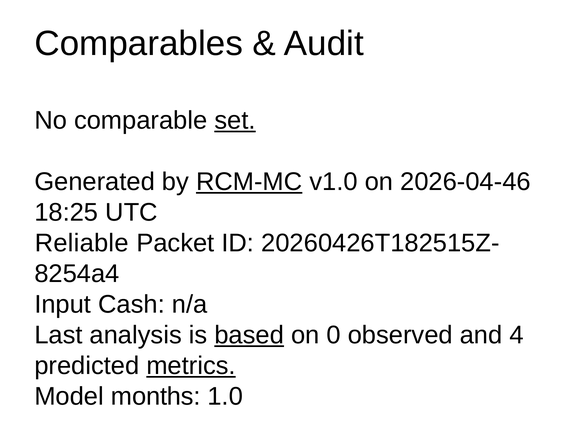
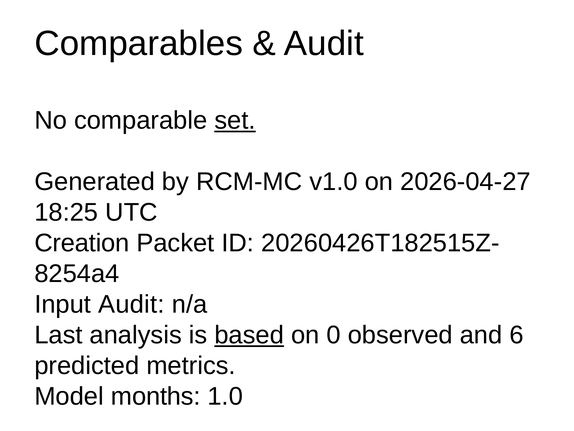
RCM-MC underline: present -> none (249, 182)
2026-04-46: 2026-04-46 -> 2026-04-27 (465, 182)
Reliable: Reliable -> Creation (82, 243)
Input Cash: Cash -> Audit (131, 304)
4: 4 -> 6 (517, 335)
metrics underline: present -> none (191, 365)
